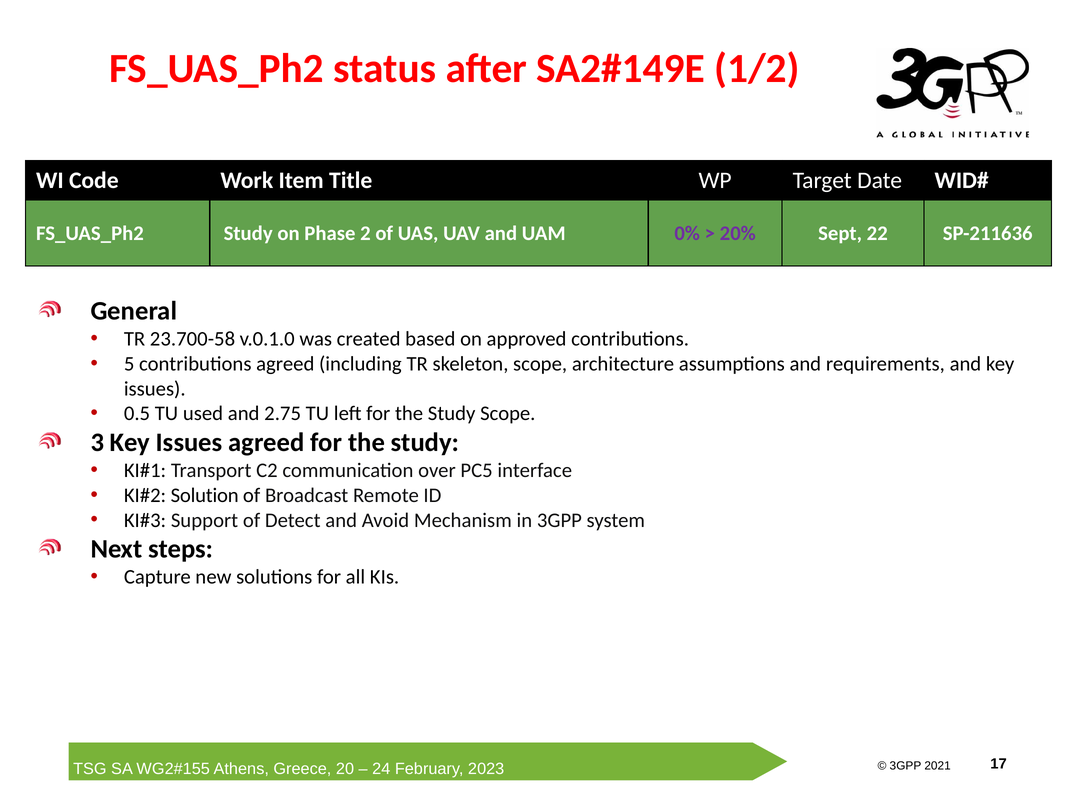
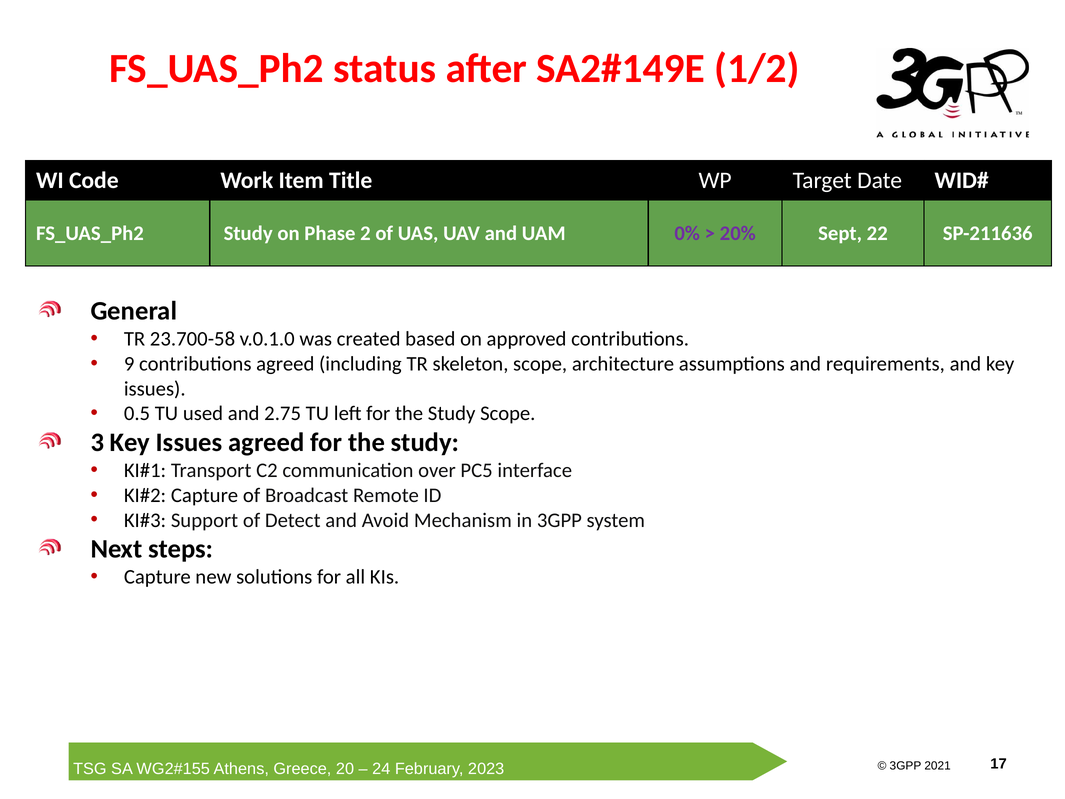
5: 5 -> 9 (129, 364)
Solution: Solution -> Capture (205, 495)
